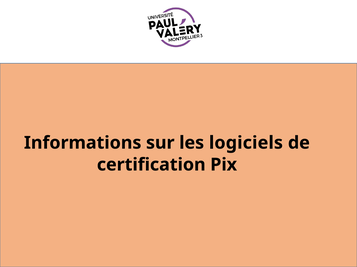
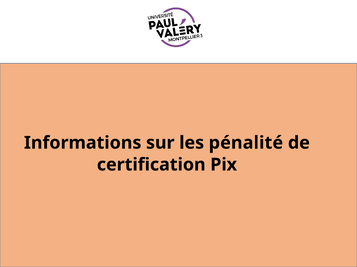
logiciels: logiciels -> pénalité (246, 143)
